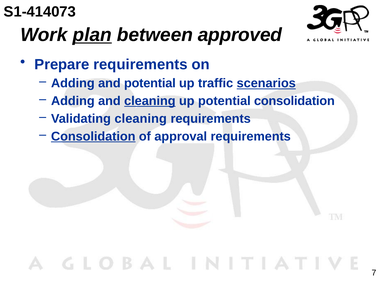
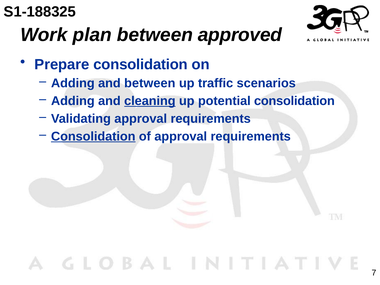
S1-414073: S1-414073 -> S1-188325 (40, 12)
plan underline: present -> none (92, 35)
Prepare requirements: requirements -> consolidation (141, 64)
and potential: potential -> between (150, 83)
scenarios underline: present -> none (266, 83)
Validating cleaning: cleaning -> approval (141, 119)
